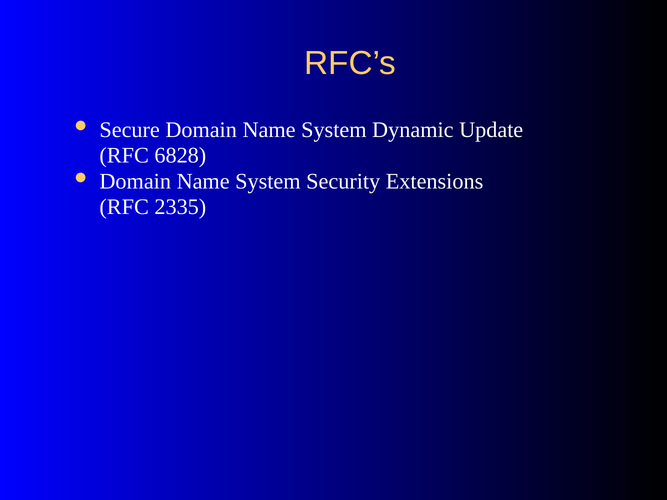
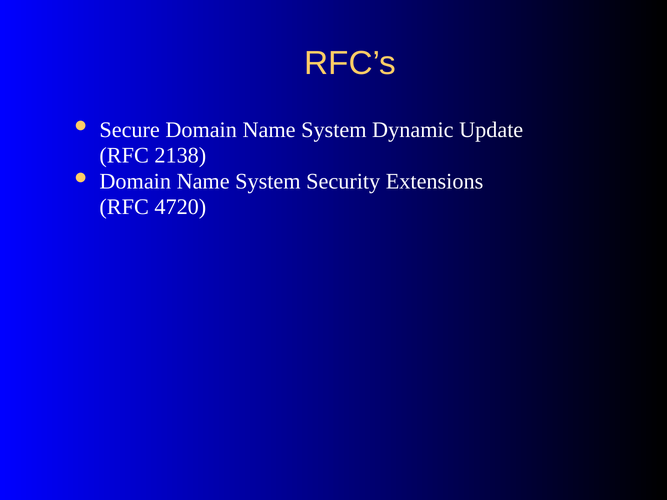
6828: 6828 -> 2138 (180, 156)
2335: 2335 -> 4720 (180, 207)
